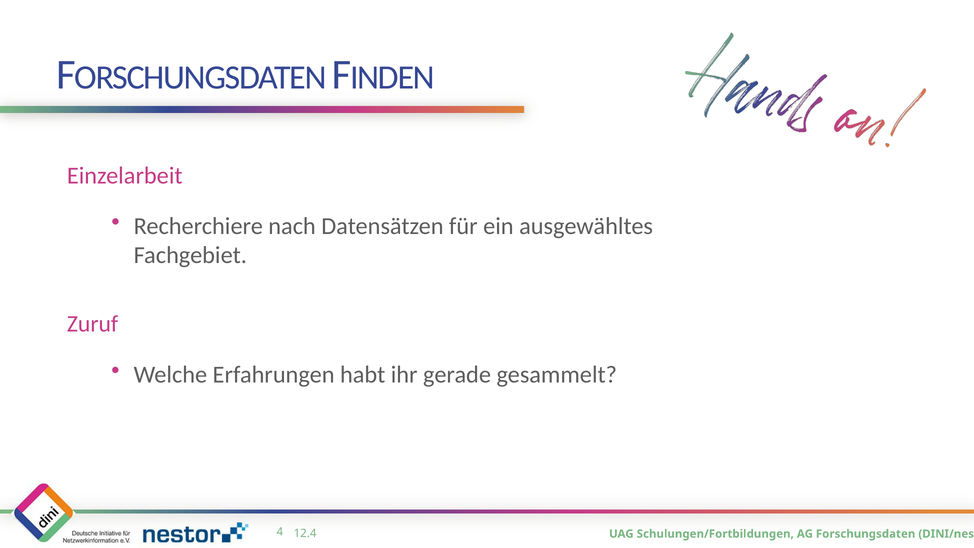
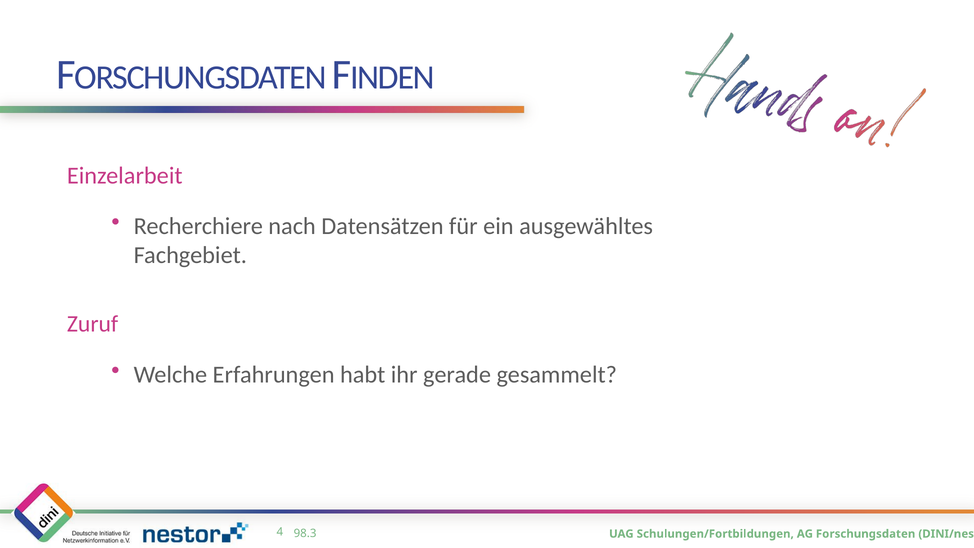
12.4: 12.4 -> 98.3 (305, 533)
